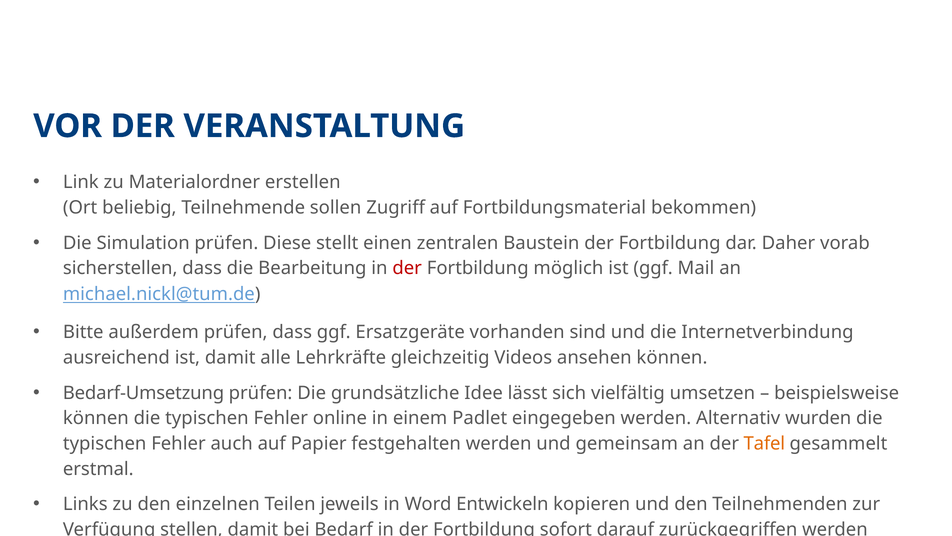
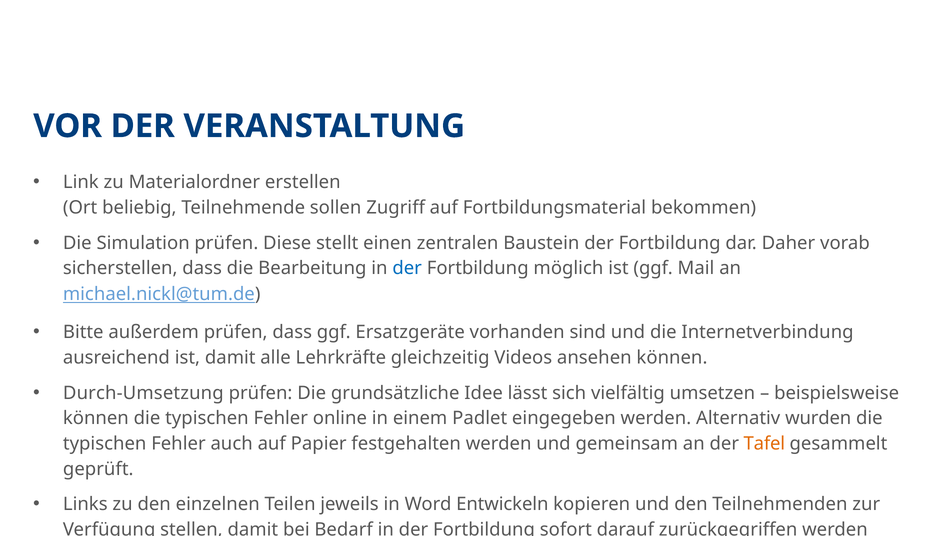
der colour: red -> blue (407, 268)
Bedarf-Umsetzung: Bedarf-Umsetzung -> Durch-Umsetzung (143, 393)
erstmal: erstmal -> geprüft (98, 469)
